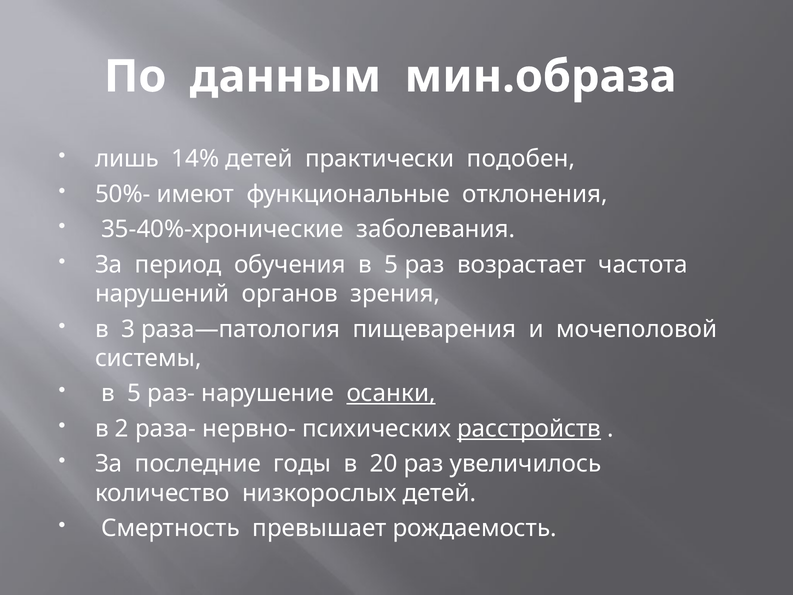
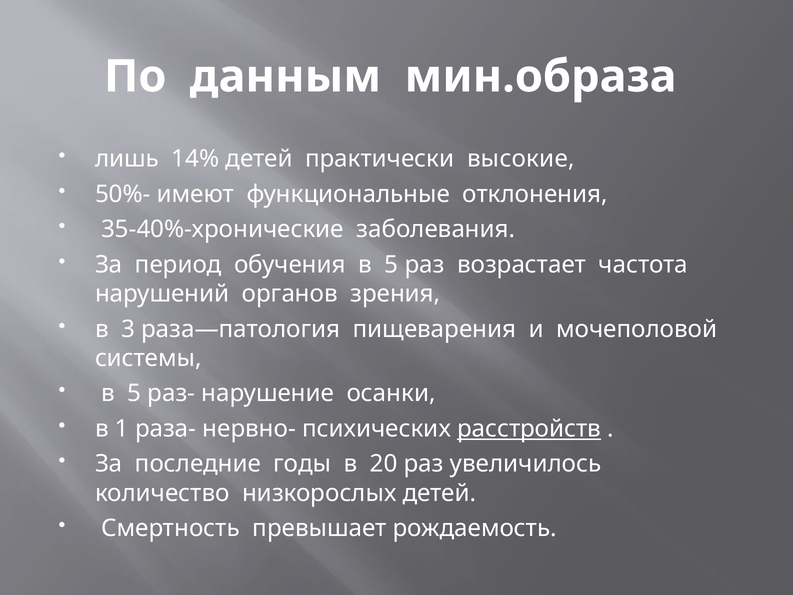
подобен: подобен -> высокие (521, 159)
осанки underline: present -> none (391, 393)
2: 2 -> 1 (122, 429)
